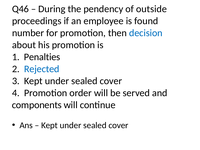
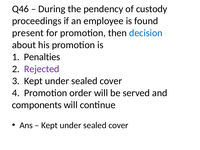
outside: outside -> custody (152, 9)
number: number -> present (28, 33)
Rejected colour: blue -> purple (42, 69)
